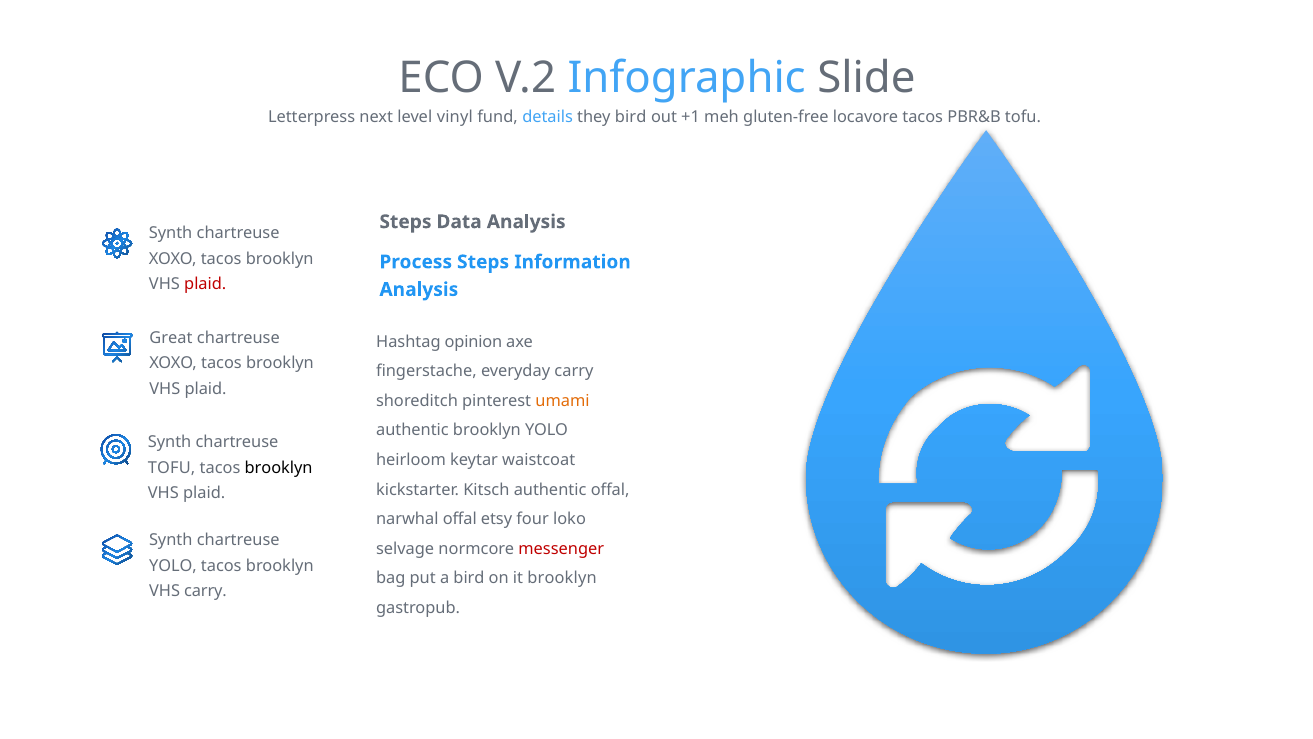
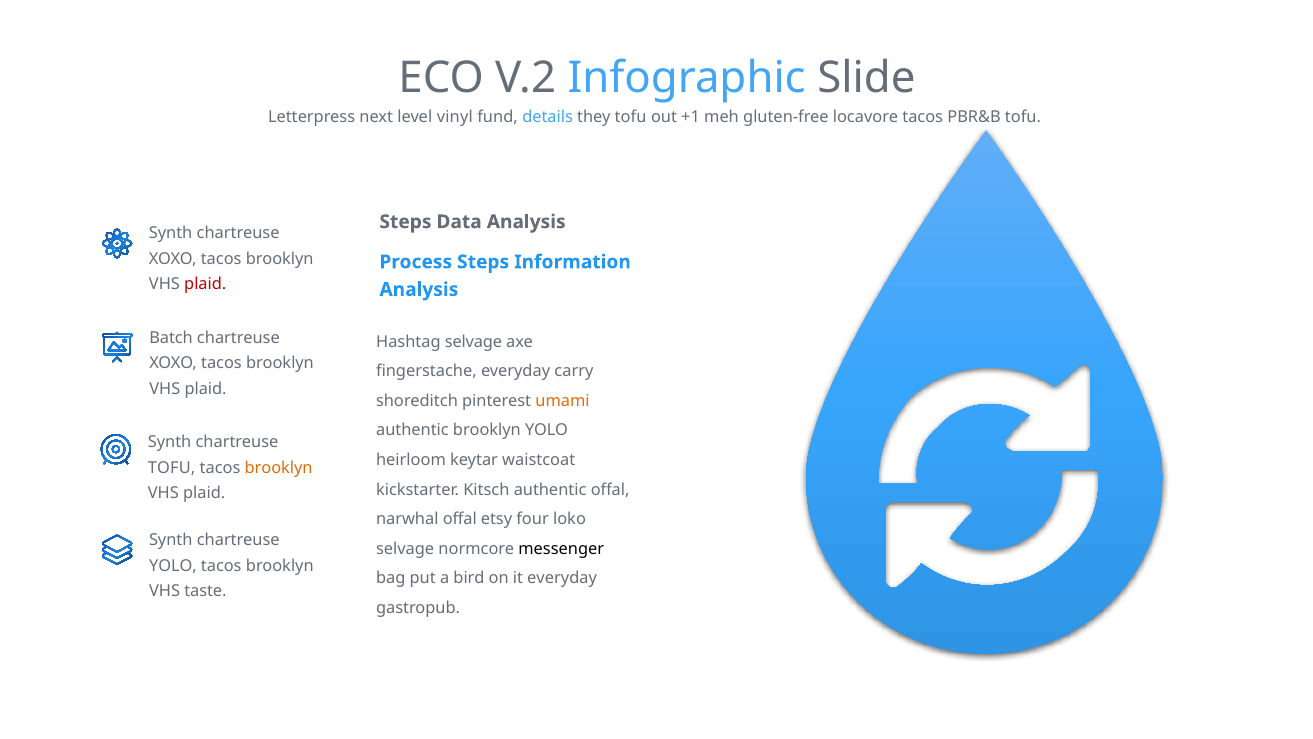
they bird: bird -> tofu (631, 117)
Great: Great -> Batch (171, 338)
Hashtag opinion: opinion -> selvage (473, 342)
brooklyn colour: black -> orange (279, 468)
messenger colour: red -> black (561, 548)
it brooklyn: brooklyn -> everyday (562, 578)
VHS carry: carry -> taste (205, 591)
